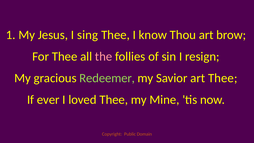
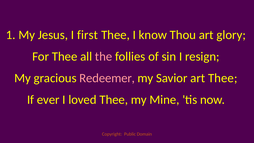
sing: sing -> first (88, 35)
brow: brow -> glory (231, 35)
Redeemer colour: light green -> pink (107, 78)
